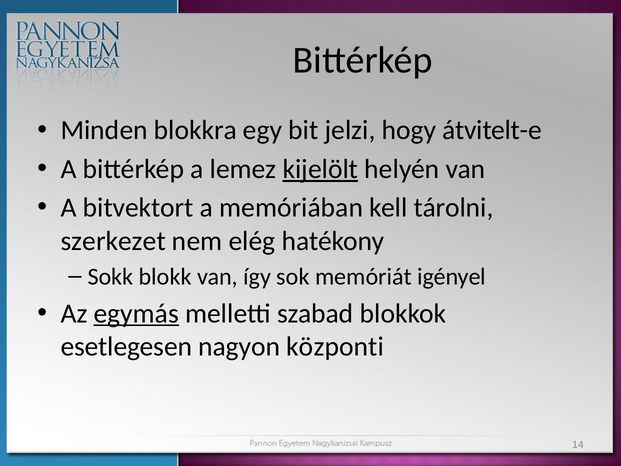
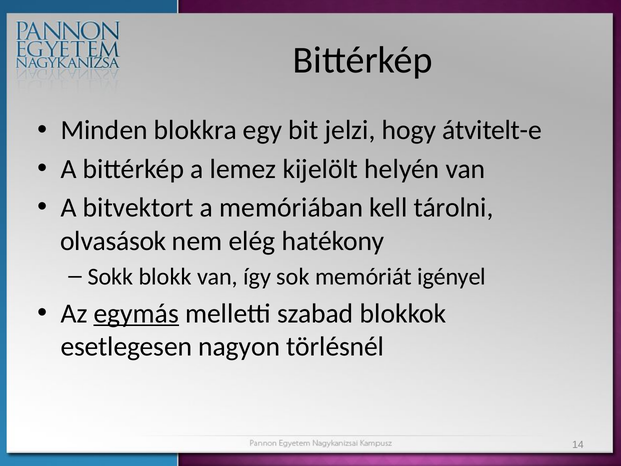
kijelölt underline: present -> none (320, 169)
szerkezet: szerkezet -> olvasások (113, 241)
központi: központi -> törlésnél (335, 346)
